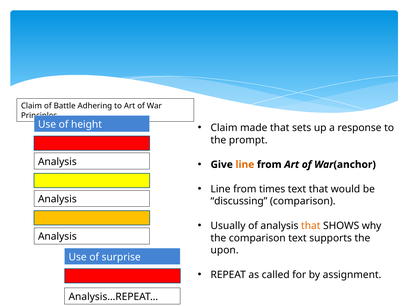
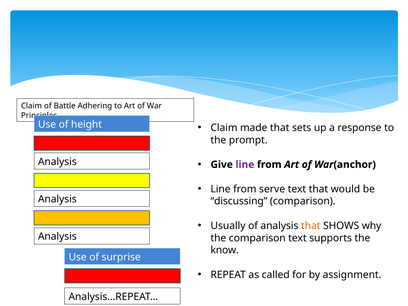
line colour: orange -> purple (245, 165)
times: times -> serve (272, 189)
upon: upon -> know (225, 250)
